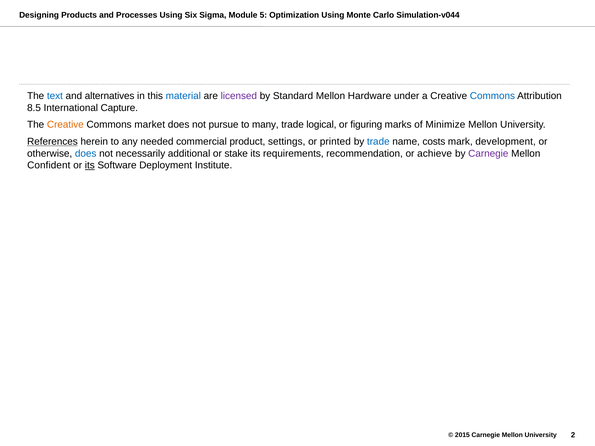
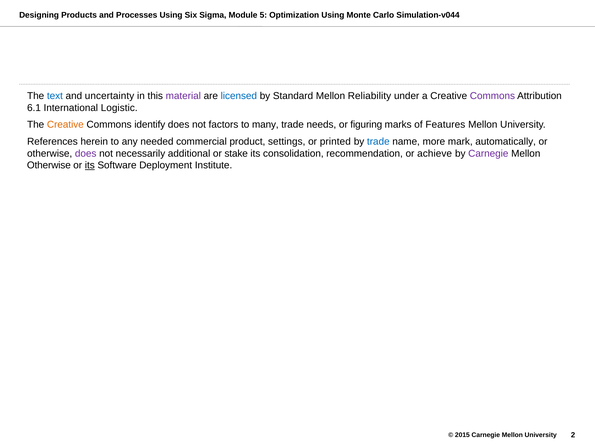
alternatives: alternatives -> uncertainty (110, 96)
material colour: blue -> purple (183, 96)
licensed colour: purple -> blue (239, 96)
Hardware: Hardware -> Reliability (369, 96)
Commons colour: blue -> purple (492, 96)
8.5: 8.5 -> 6.1 (34, 108)
Capture: Capture -> Logistic (119, 108)
market: market -> identify (150, 125)
pursue: pursue -> factors (223, 125)
logical: logical -> needs (321, 125)
Minimize: Minimize -> Features (445, 125)
References underline: present -> none (52, 142)
costs: costs -> more (434, 142)
development: development -> automatically (506, 142)
does colour: blue -> purple (86, 154)
requirements: requirements -> consolidation (293, 154)
Confident: Confident -> Otherwise (49, 165)
